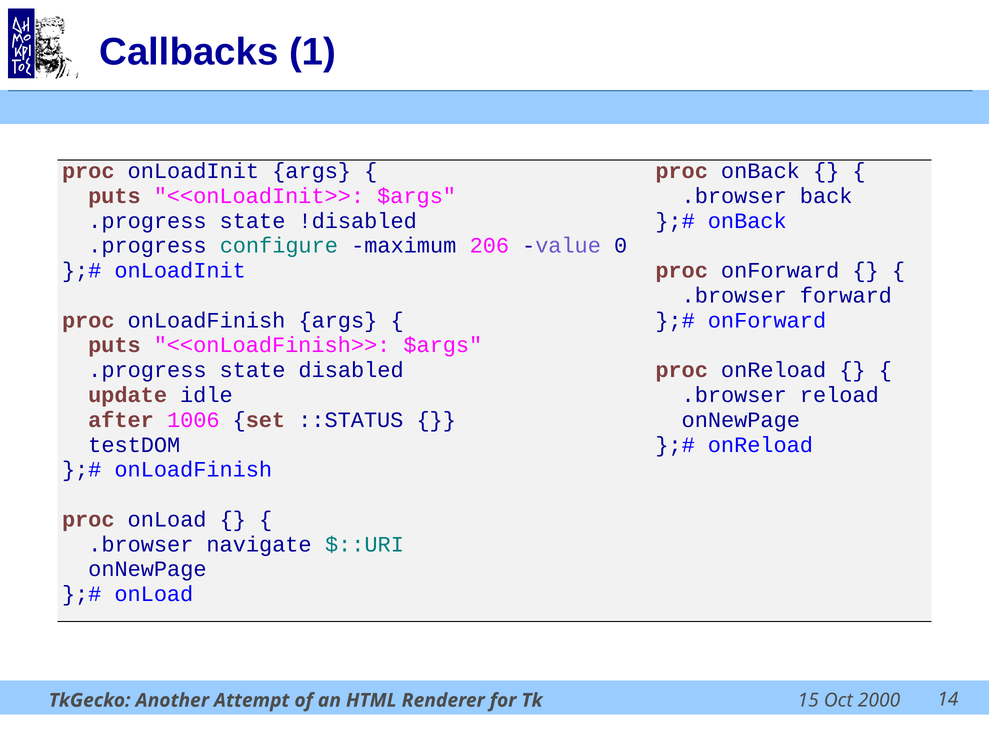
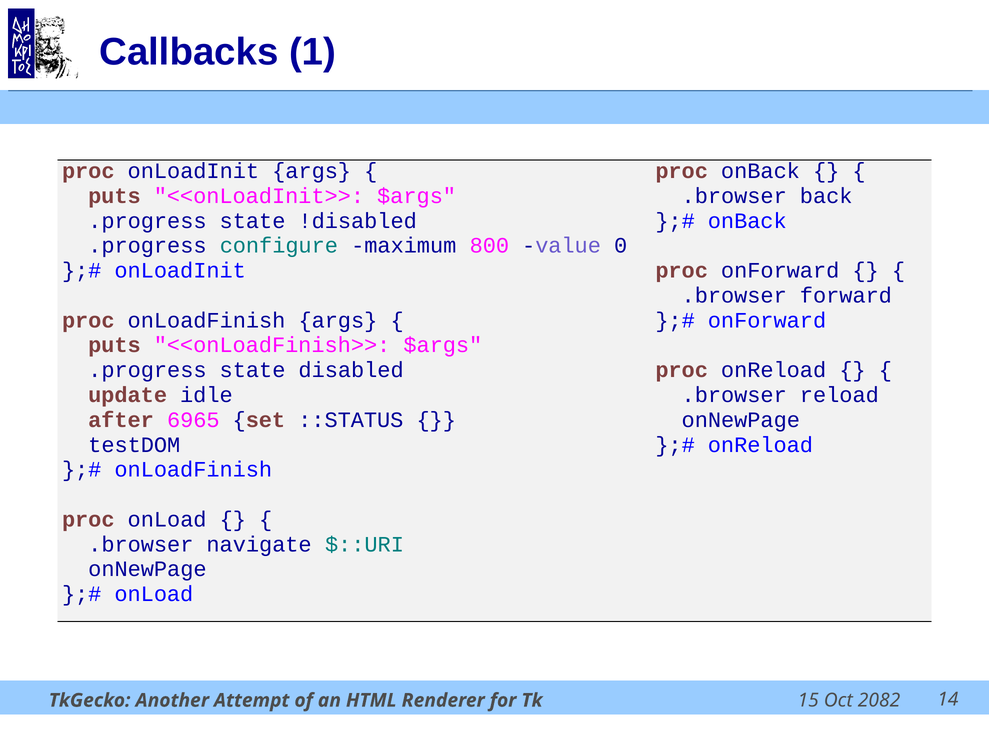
206: 206 -> 800 (489, 246)
1006: 1006 -> 6965 (193, 420)
2000: 2000 -> 2082 (879, 700)
